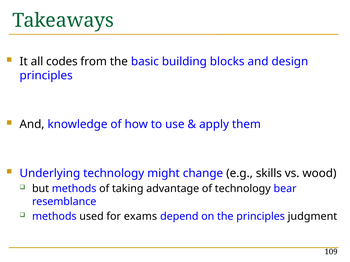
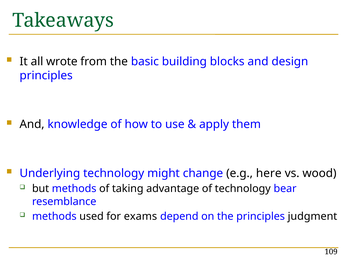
codes: codes -> wrote (62, 62)
skills: skills -> here (269, 174)
